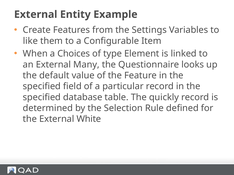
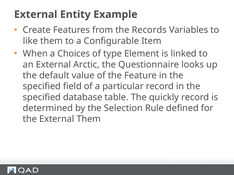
Settings: Settings -> Records (149, 30)
Many: Many -> Arctic (86, 65)
External White: White -> Them (89, 119)
